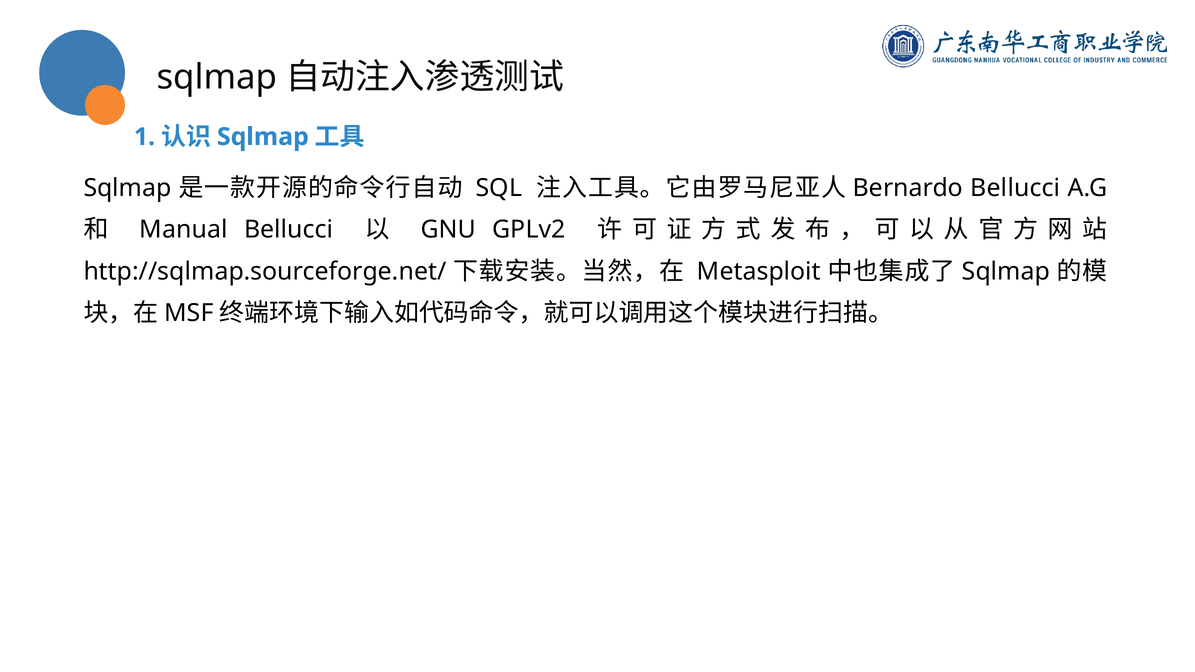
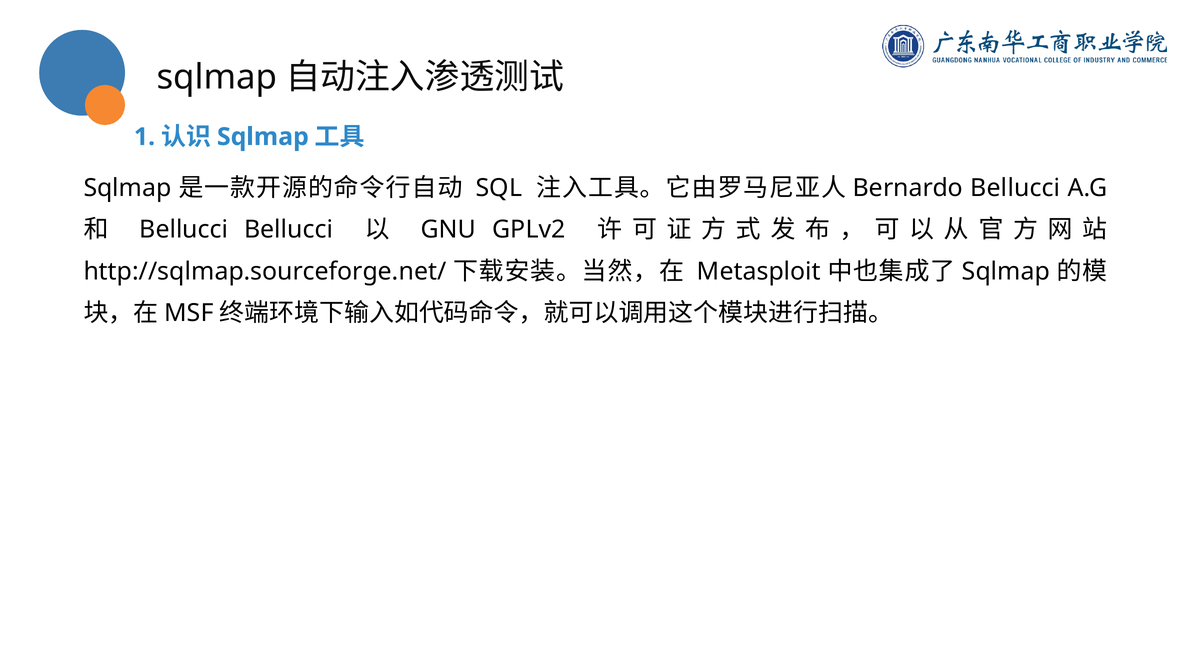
Manual: Manual -> Bellucci (184, 230)
